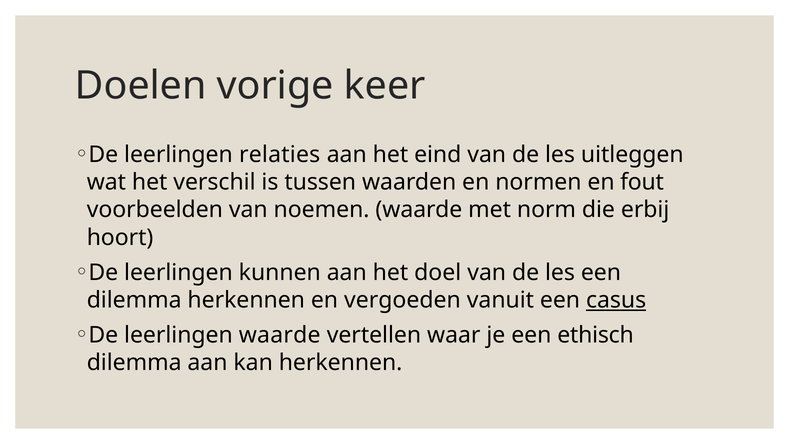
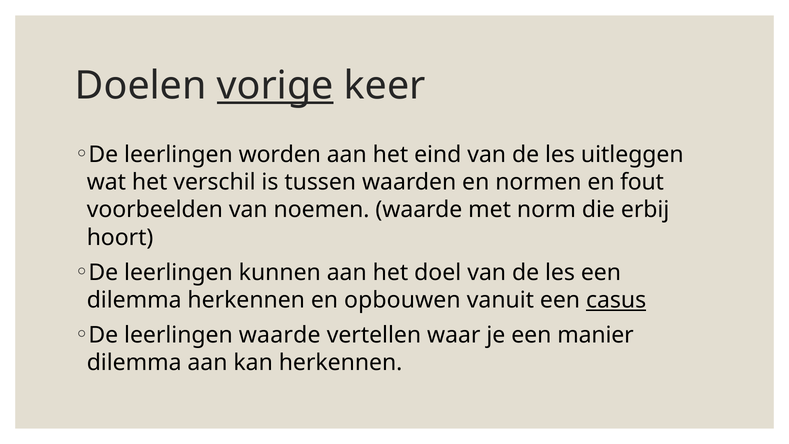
vorige underline: none -> present (275, 86)
relaties: relaties -> worden (280, 154)
vergoeden: vergoeden -> opbouwen (402, 300)
ethisch: ethisch -> manier (596, 335)
